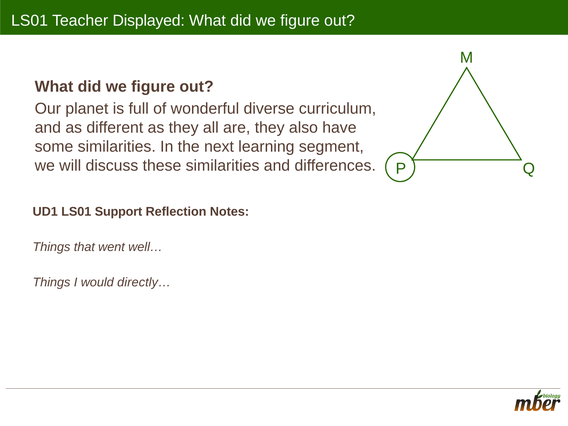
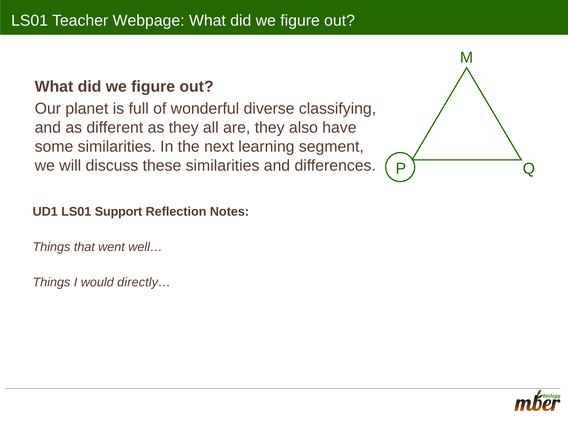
Displayed: Displayed -> Webpage (149, 21)
curriculum: curriculum -> classifying (337, 109)
